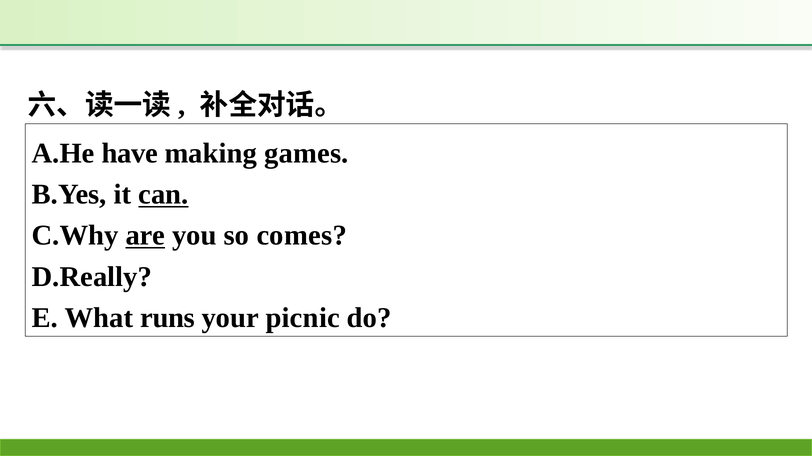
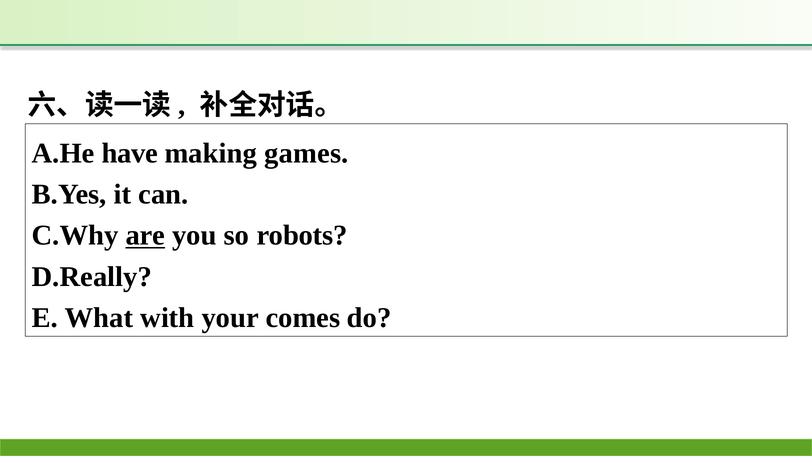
can underline: present -> none (164, 195)
comes: comes -> robots (302, 236)
runs: runs -> with (167, 318)
picnic: picnic -> comes (303, 318)
